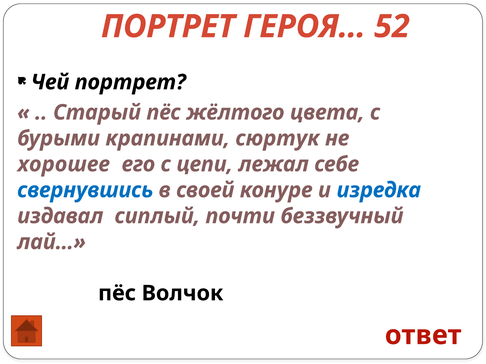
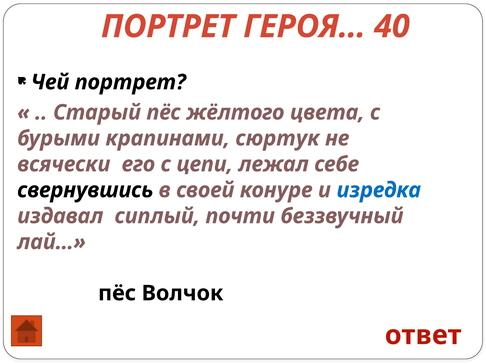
52: 52 -> 40 (392, 27)
хорошее: хорошее -> всячески (64, 164)
свернувшись colour: blue -> black (85, 190)
